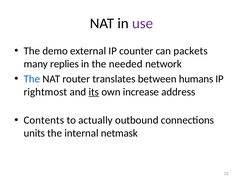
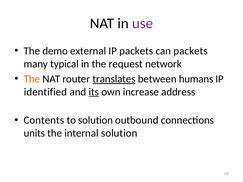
IP counter: counter -> packets (136, 51)
replies: replies -> typical (64, 64)
needed: needed -> request (126, 64)
The colour: blue -> orange (32, 79)
translates underline: none -> present (114, 79)
rightmost: rightmost -> identified (45, 92)
to actually: actually -> solution (96, 120)
internal netmask: netmask -> solution (119, 133)
